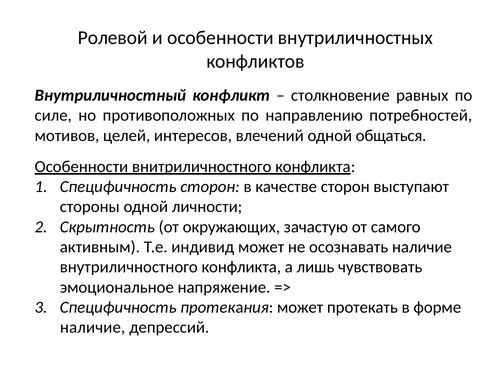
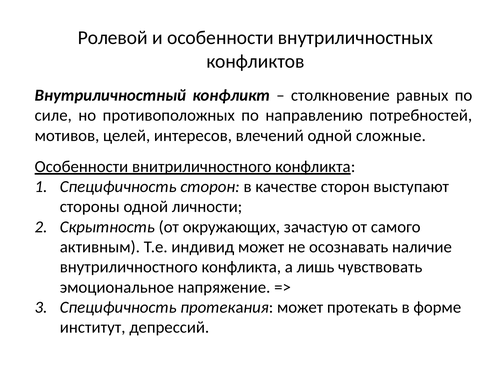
общаться: общаться -> сложные (391, 136)
наличие: наличие -> институт (93, 328)
